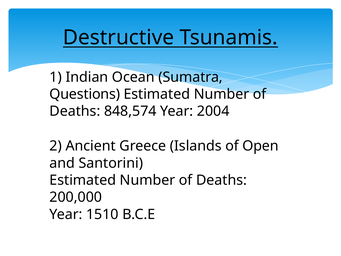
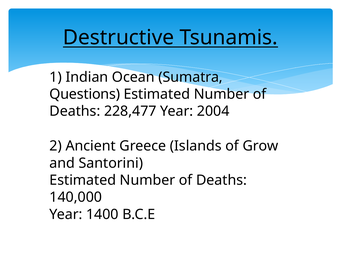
848,574: 848,574 -> 228,477 (130, 111)
Open: Open -> Grow (260, 146)
200,000: 200,000 -> 140,000 (76, 197)
1510: 1510 -> 1400 (102, 214)
